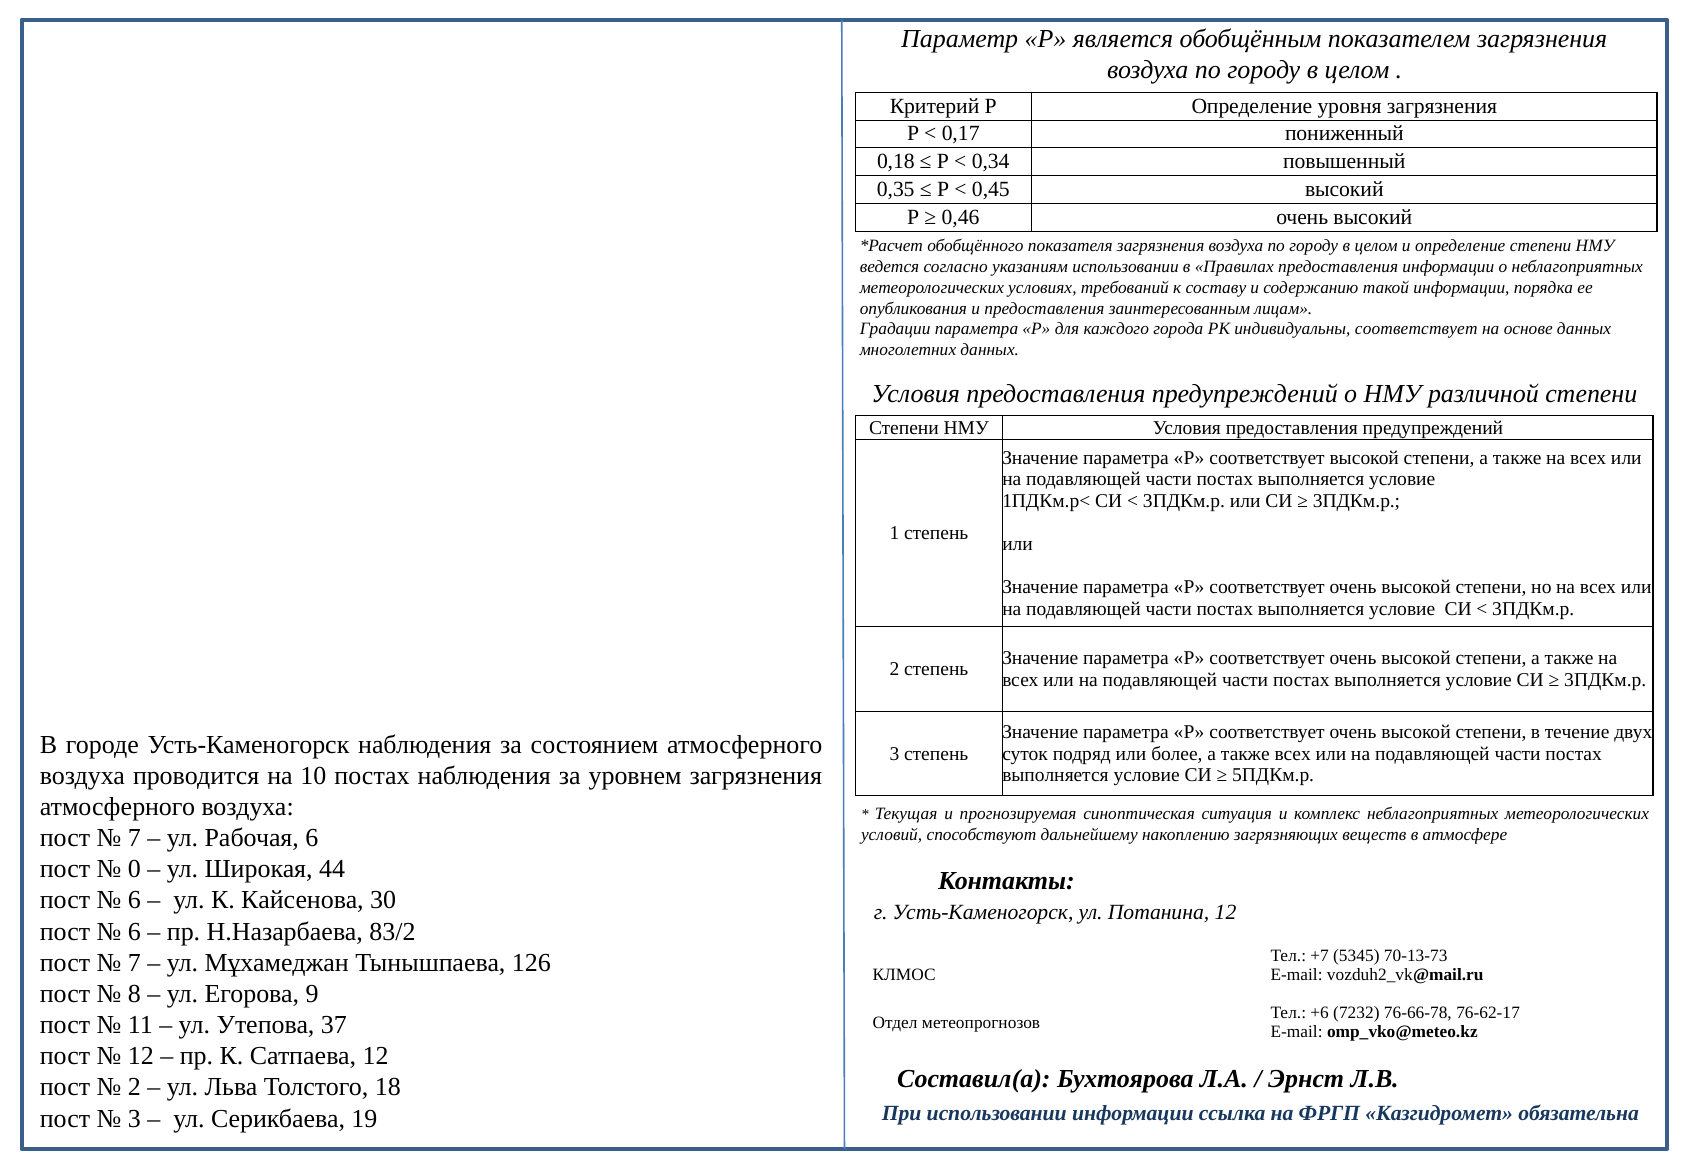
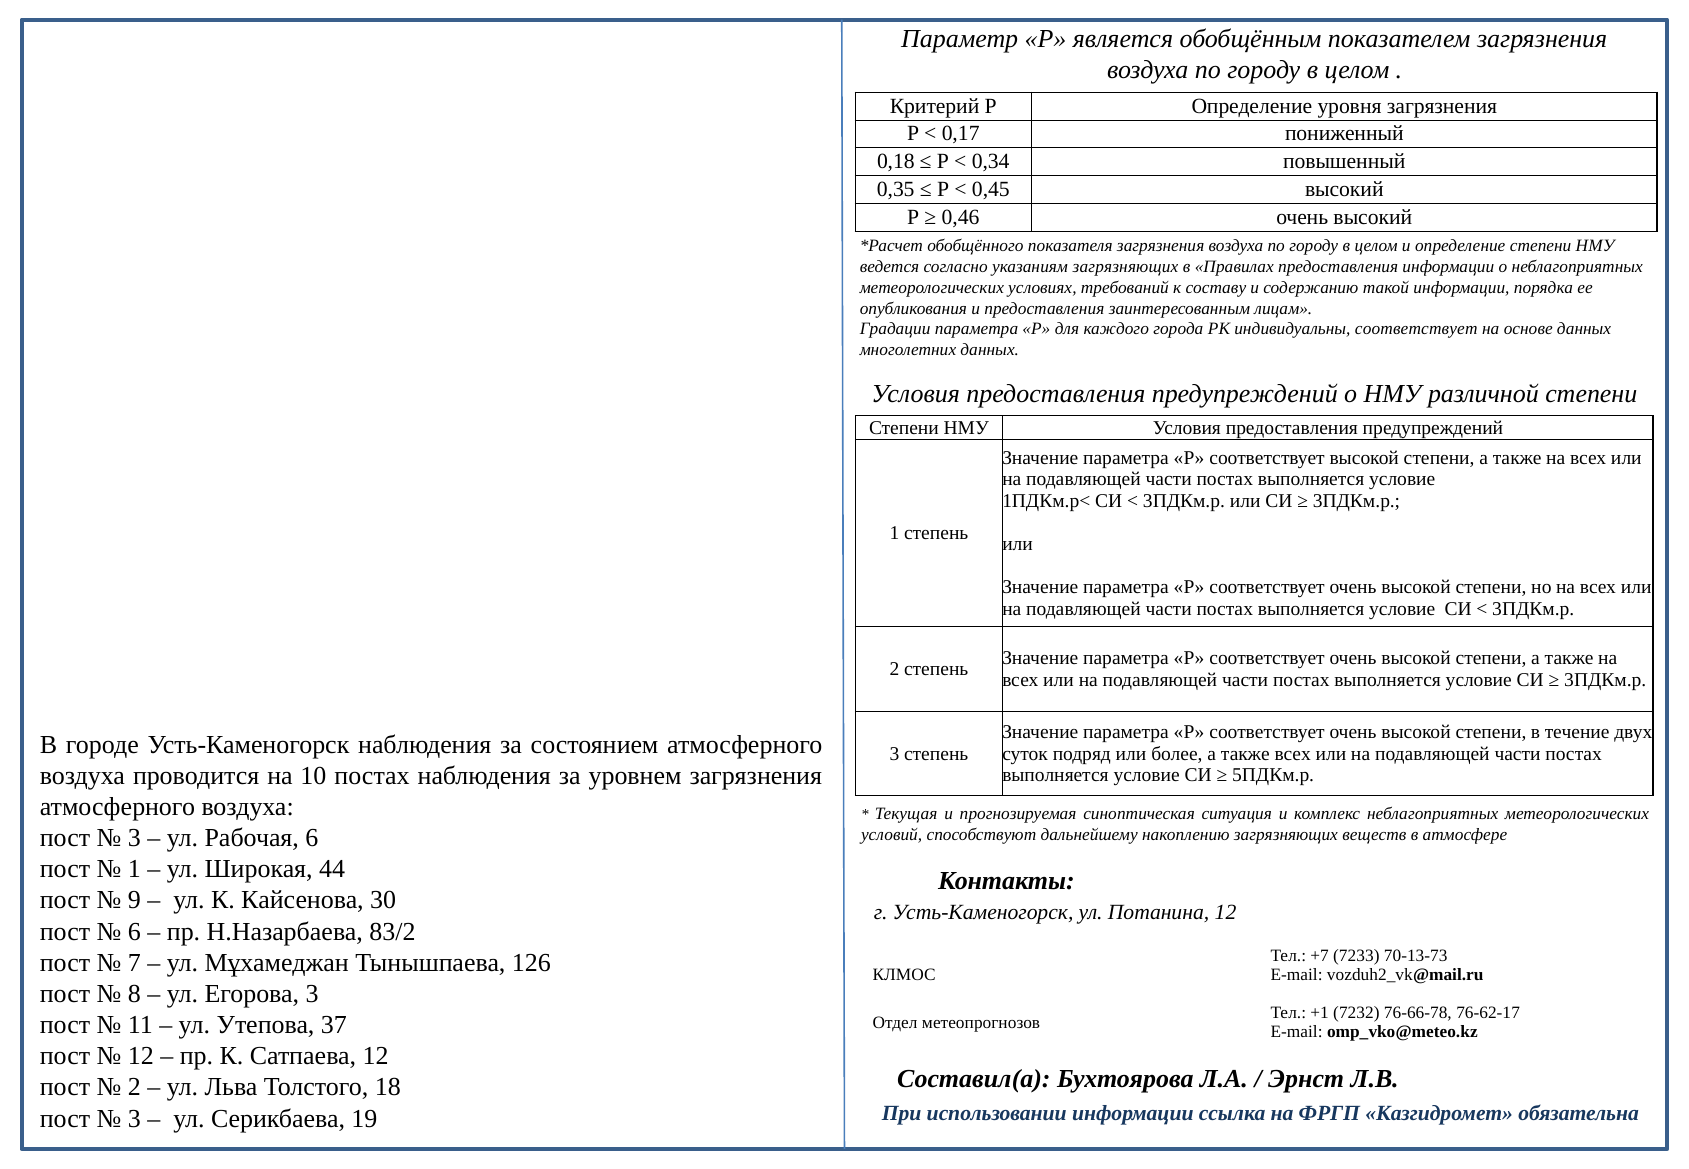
указаниям использовании: использовании -> загрязняющих (1125, 267)
7: 7 -> 3 (134, 838)
0: 0 -> 1 (134, 869)
6: 6 -> 9 (134, 901)
5345: 5345 -> 7233 (1356, 956)
Егорова 9: 9 -> 3 (312, 994)
+6: +6 -> +1 (1320, 1013)
